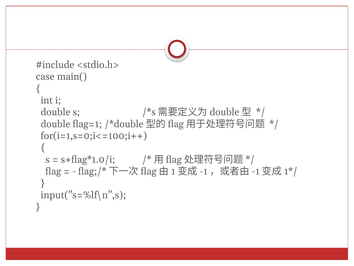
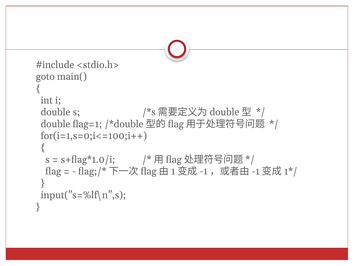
case: case -> goto (45, 77)
